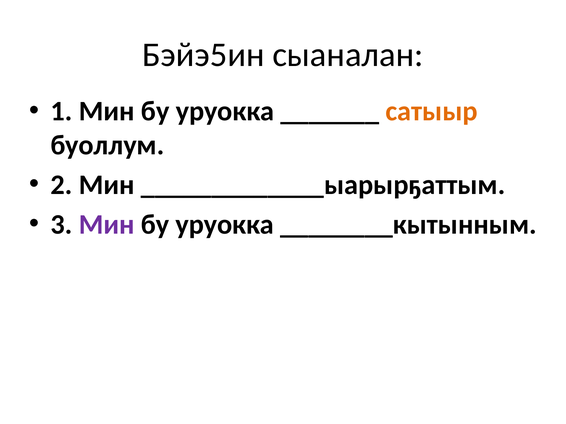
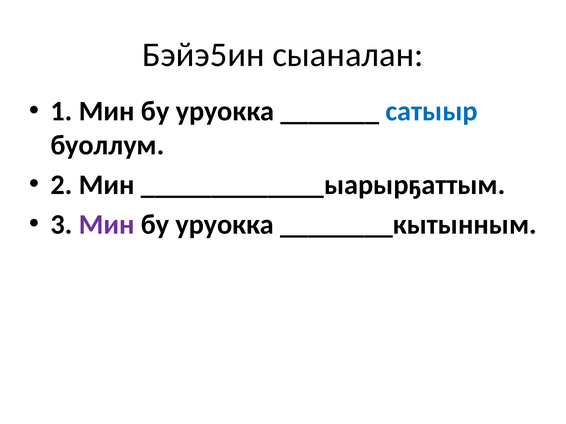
сатыыр colour: orange -> blue (432, 111)
